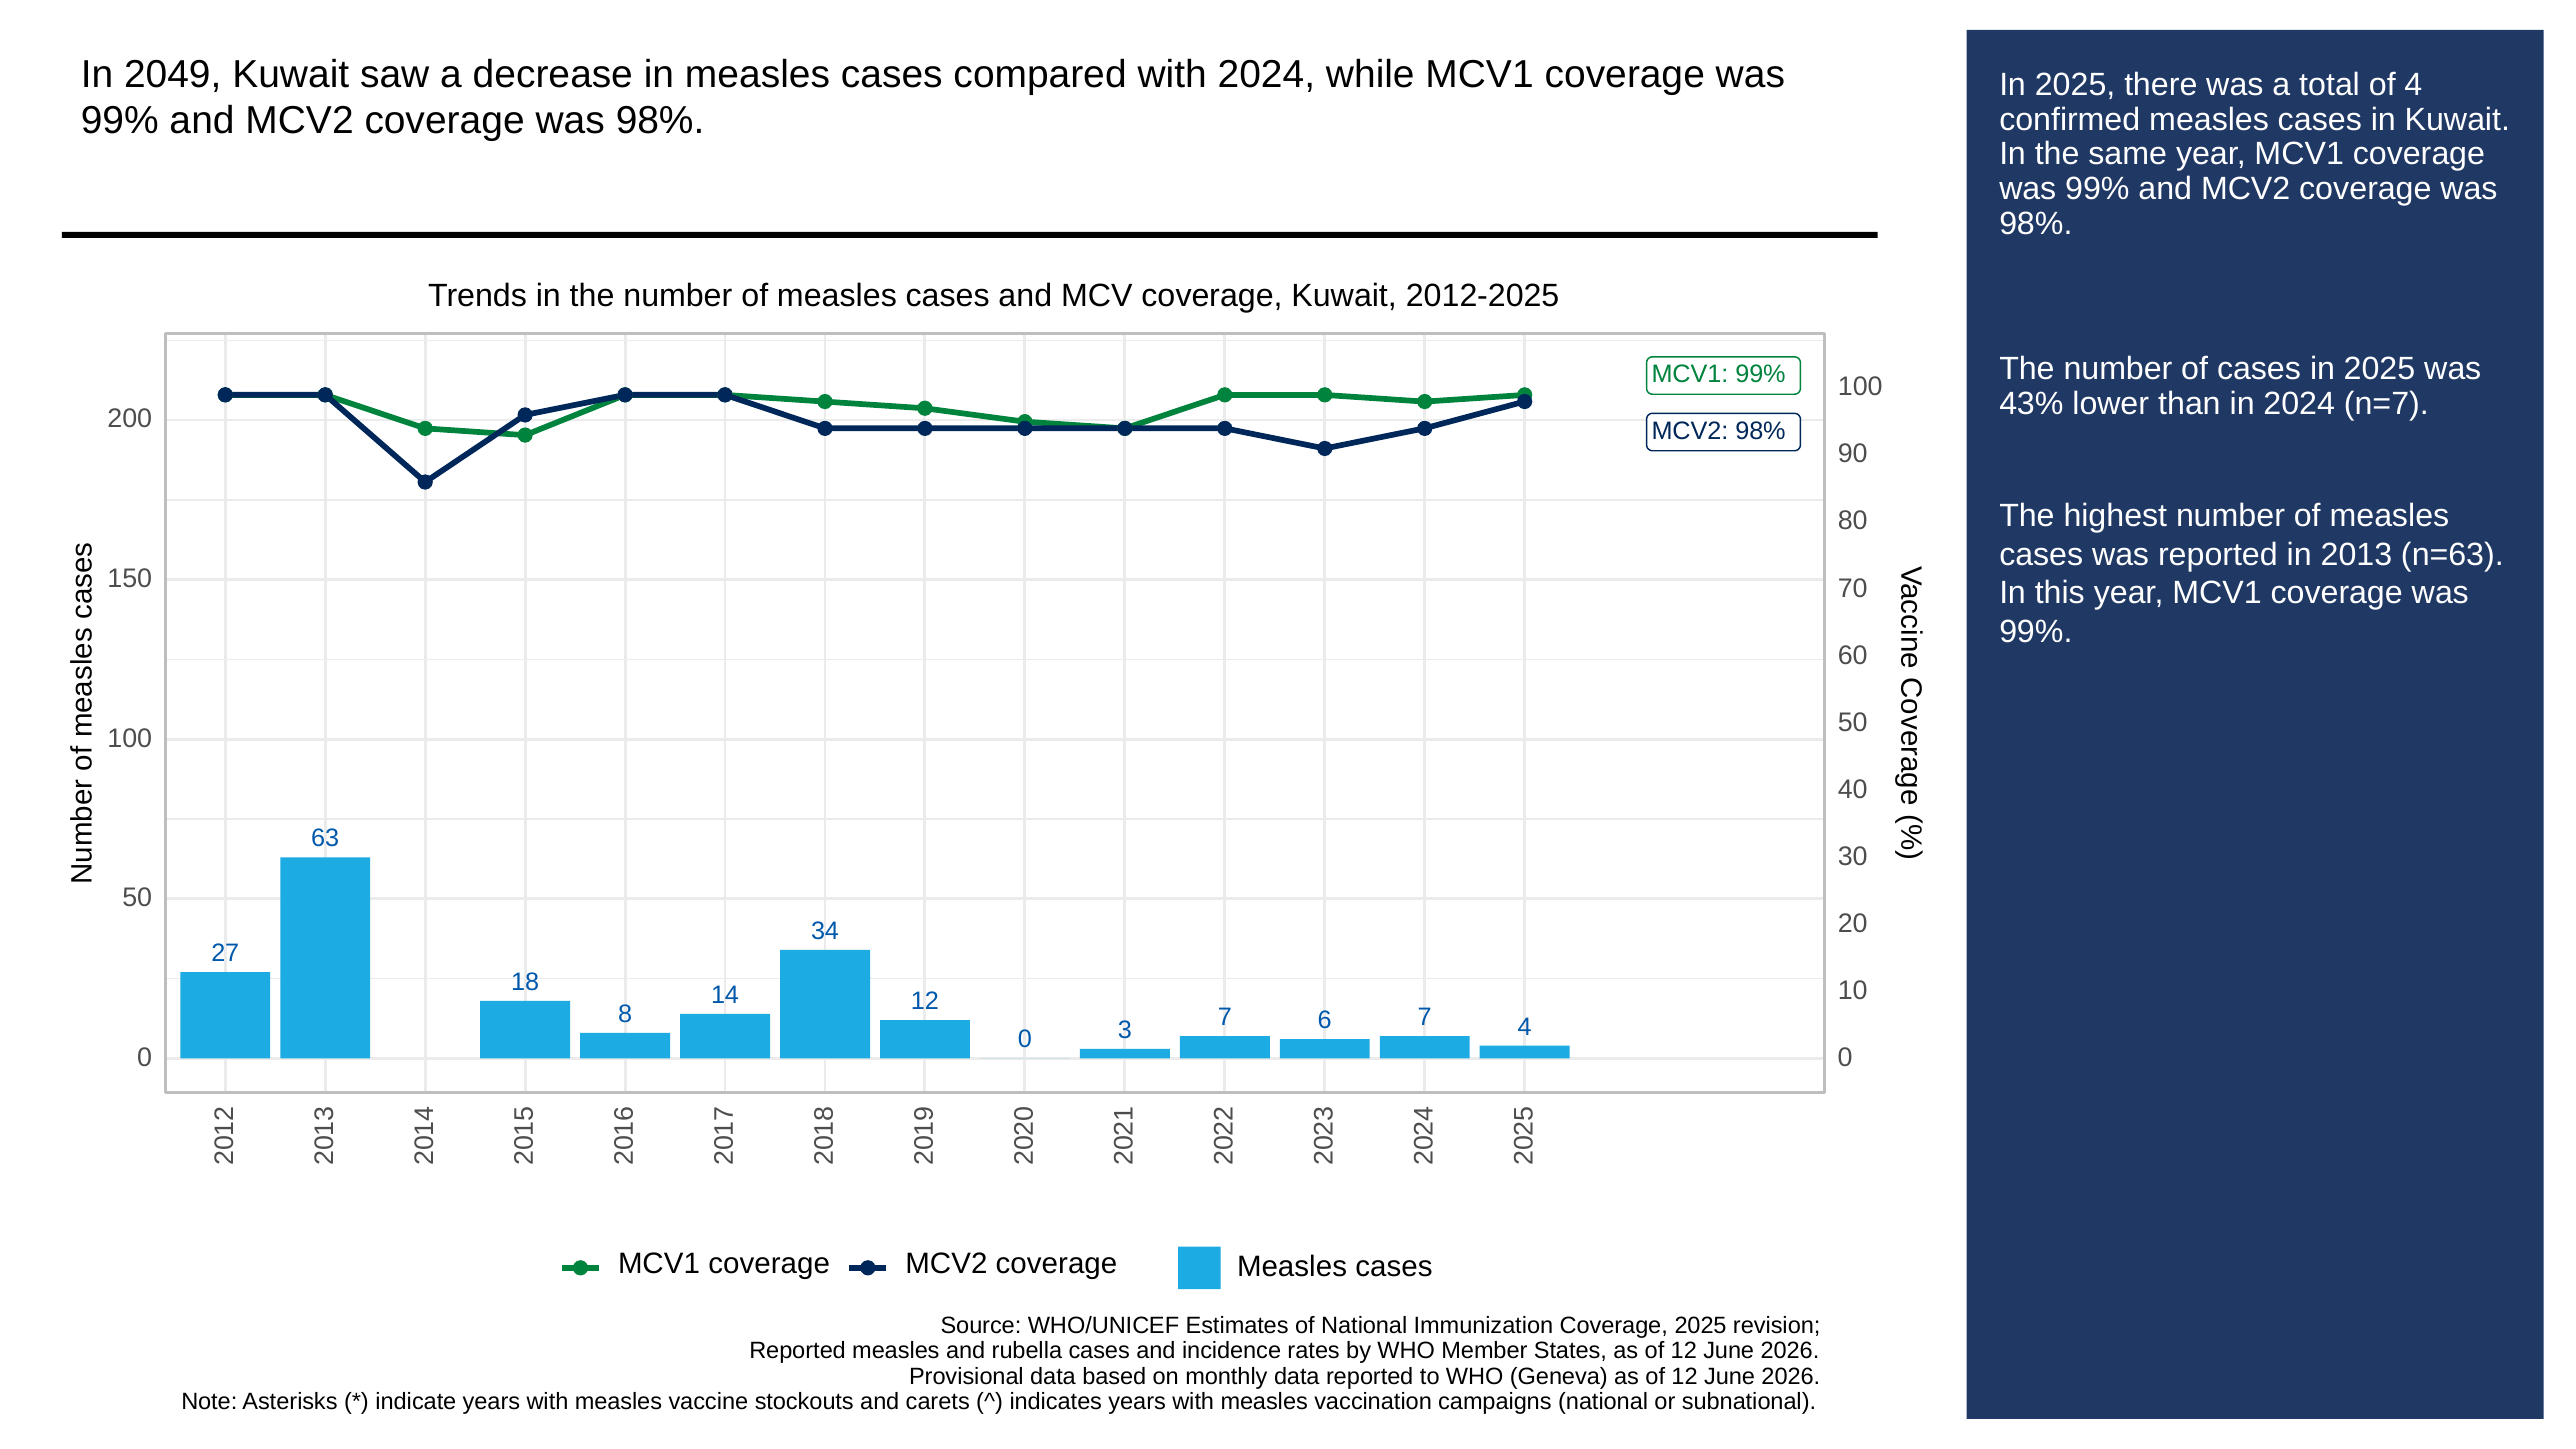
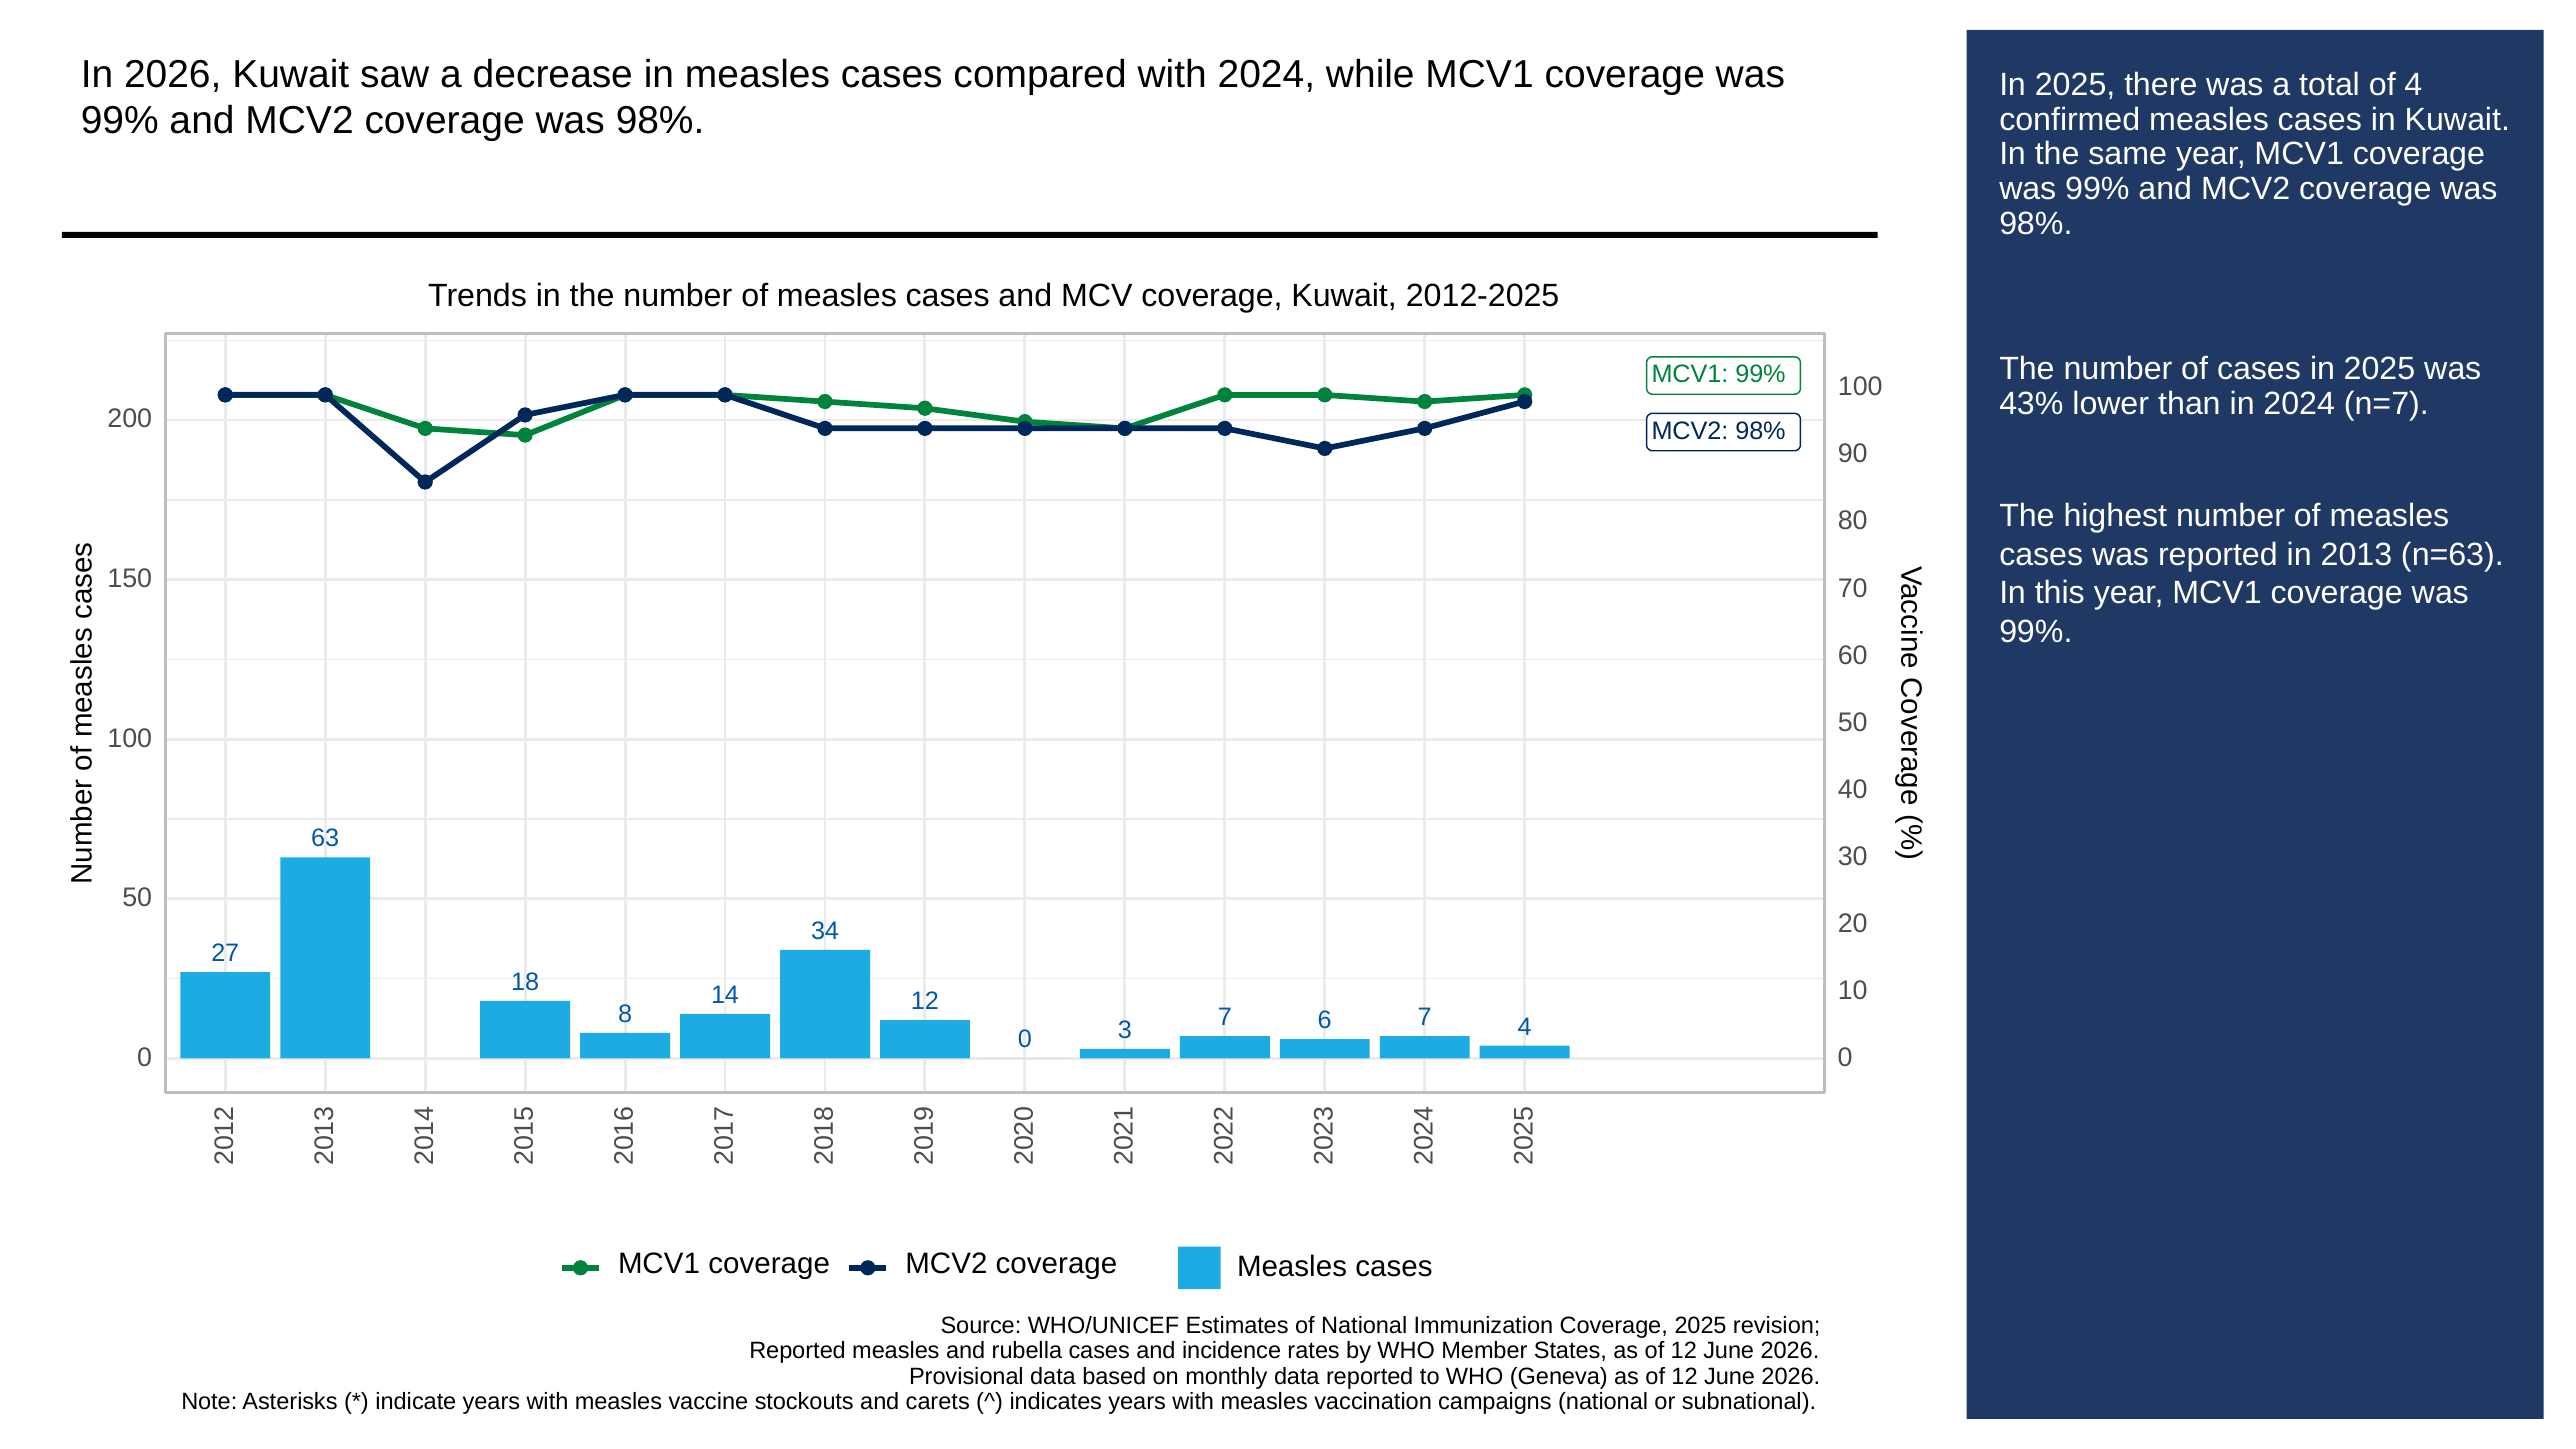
In 2049: 2049 -> 2026 (173, 74)
